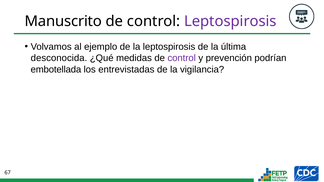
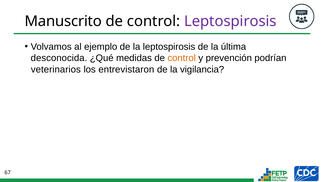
control colour: purple -> orange (182, 58)
embotellada: embotellada -> veterinarios (56, 70)
entrevistadas: entrevistadas -> entrevistaron (126, 70)
